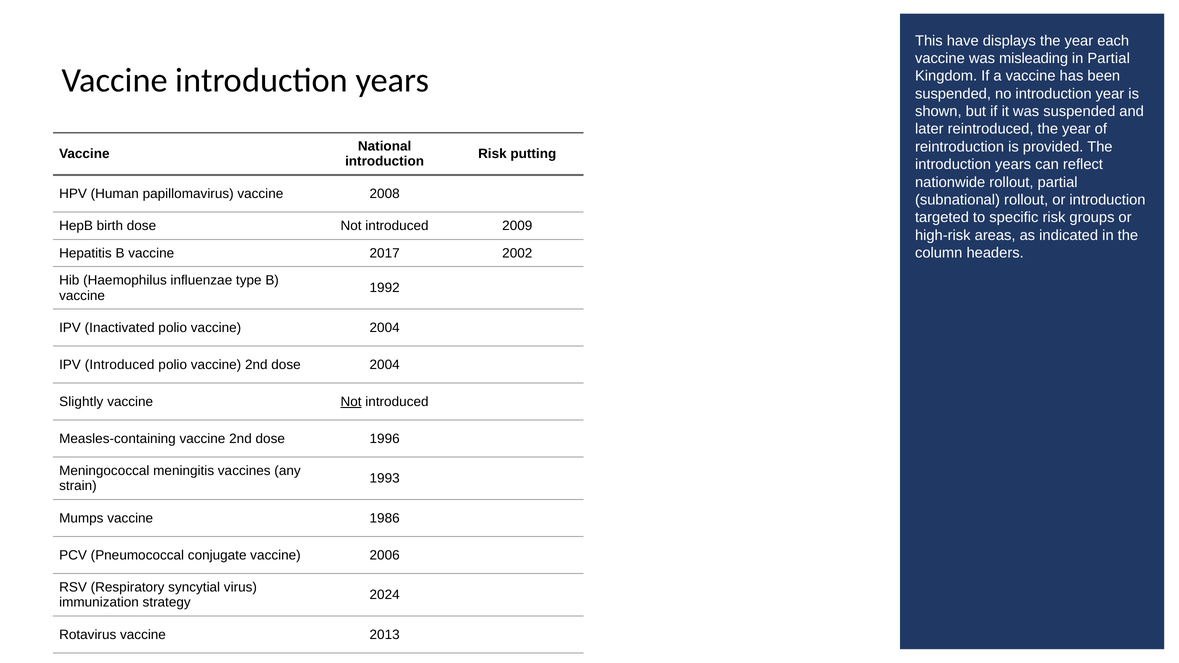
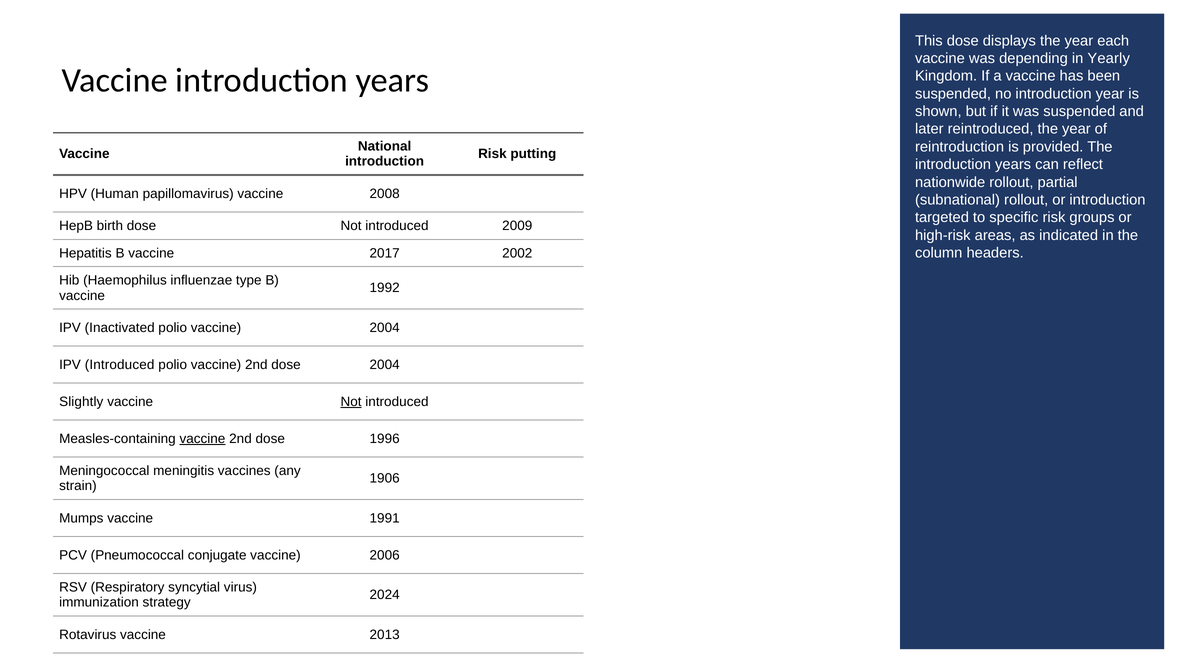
This have: have -> dose (963, 41)
misleading: misleading -> depending (1034, 58)
in Partial: Partial -> Yearly (1109, 58)
vaccine underline: none -> present (202, 439)
1993: 1993 -> 1906 (385, 479)
1986: 1986 -> 1991 (385, 518)
